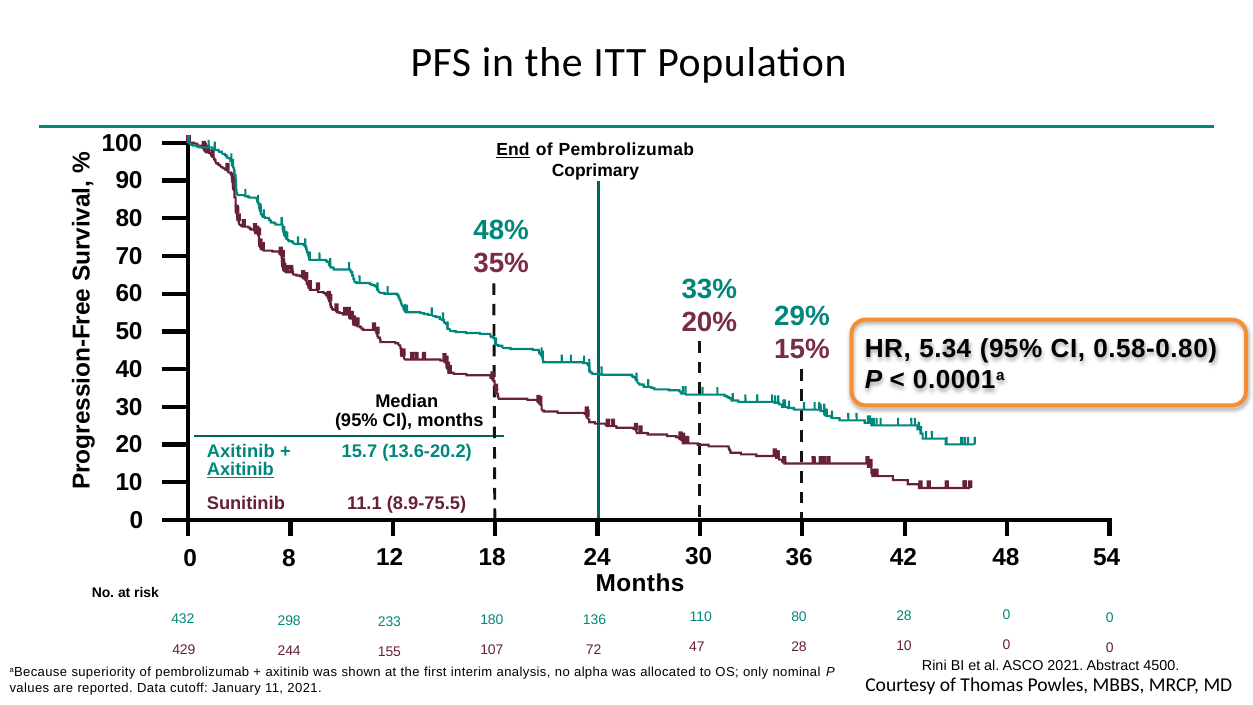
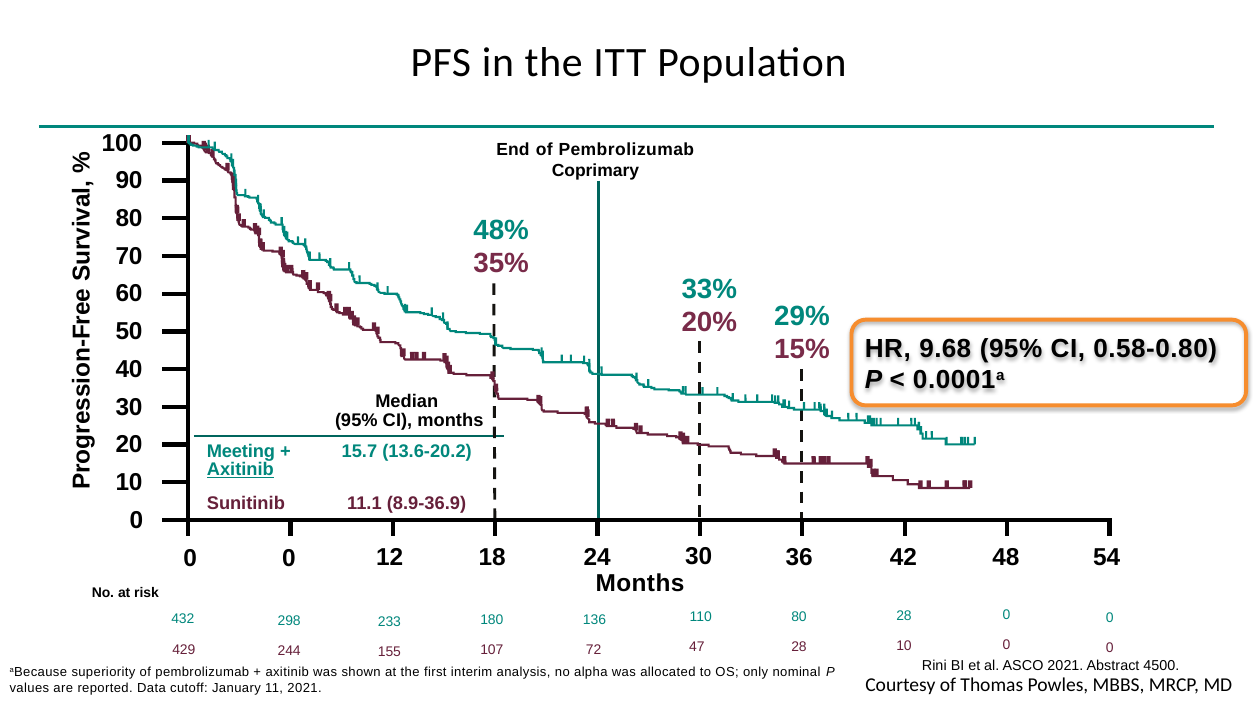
End underline: present -> none (513, 150)
5.34: 5.34 -> 9.68 (945, 349)
Axitinib: Axitinib -> Meeting (241, 451)
8.9-75.5: 8.9-75.5 -> 8.9-36.9 (426, 503)
8: 8 -> 0 (289, 558)
